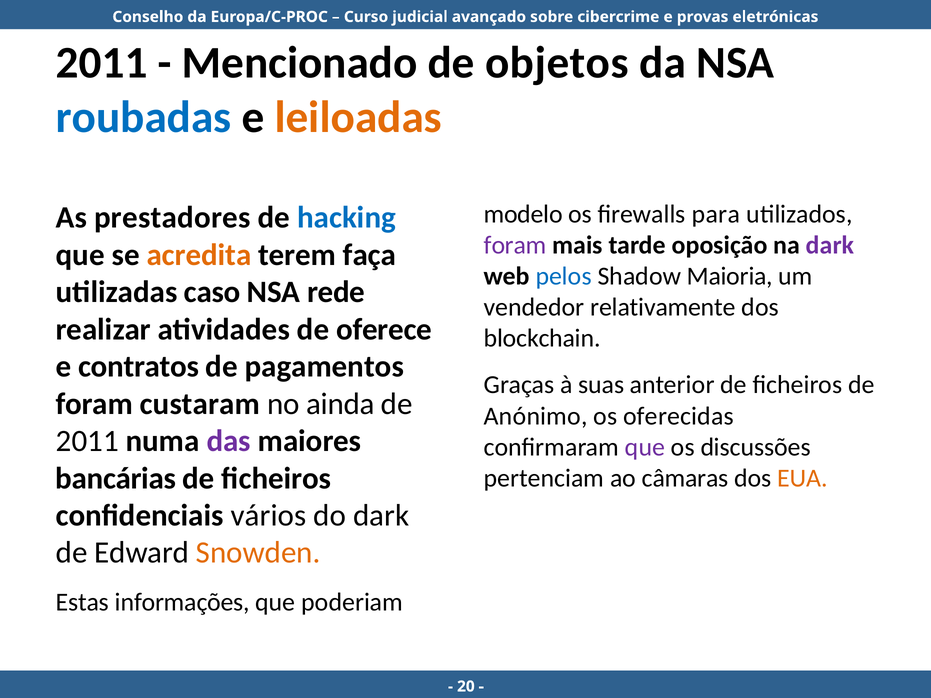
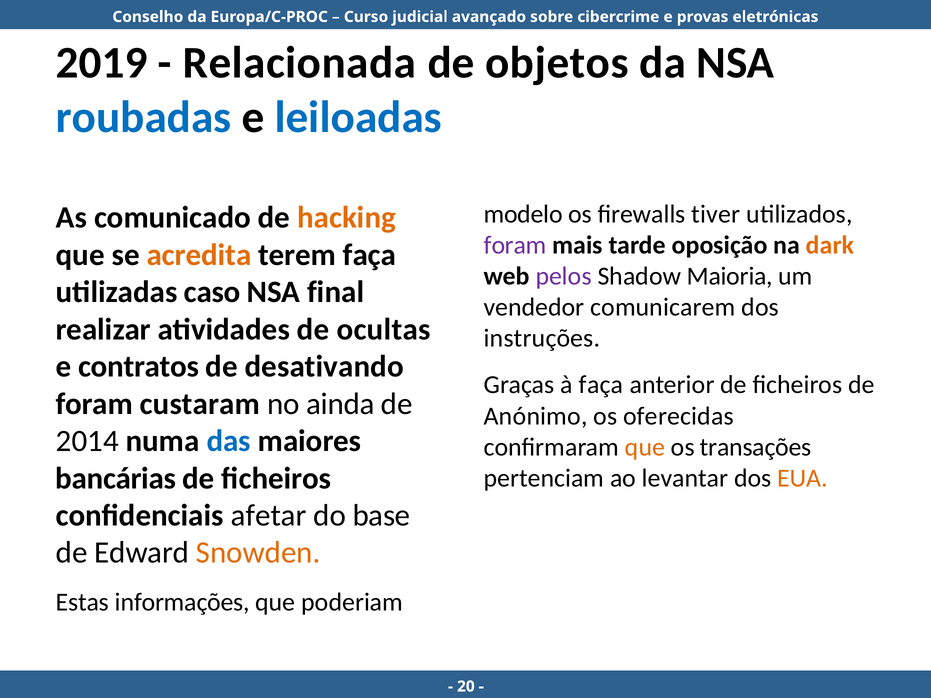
2011: 2011 -> 2019 (102, 63)
Mencionado: Mencionado -> Relacionada (299, 63)
leiloadas colour: orange -> blue (358, 117)
para: para -> tiver (716, 214)
prestadores: prestadores -> comunicado (172, 218)
hacking colour: blue -> orange (346, 218)
dark colour: purple -> orange (830, 245)
pelos colour: blue -> purple (564, 276)
rede: rede -> final (336, 292)
relativamente: relativamente -> comunicarem (663, 307)
oferece: oferece -> ocultas (384, 329)
blockchain: blockchain -> instruções (542, 338)
pagamentos: pagamentos -> desativando (324, 367)
à suas: suas -> faça (601, 385)
2011: 2011 -> 2014 (87, 441)
das colour: purple -> blue (229, 441)
que colour: purple -> orange (645, 447)
discussões: discussões -> transações (756, 447)
câmaras: câmaras -> levantar (685, 478)
vários: vários -> afetar (269, 516)
do dark: dark -> base (381, 516)
